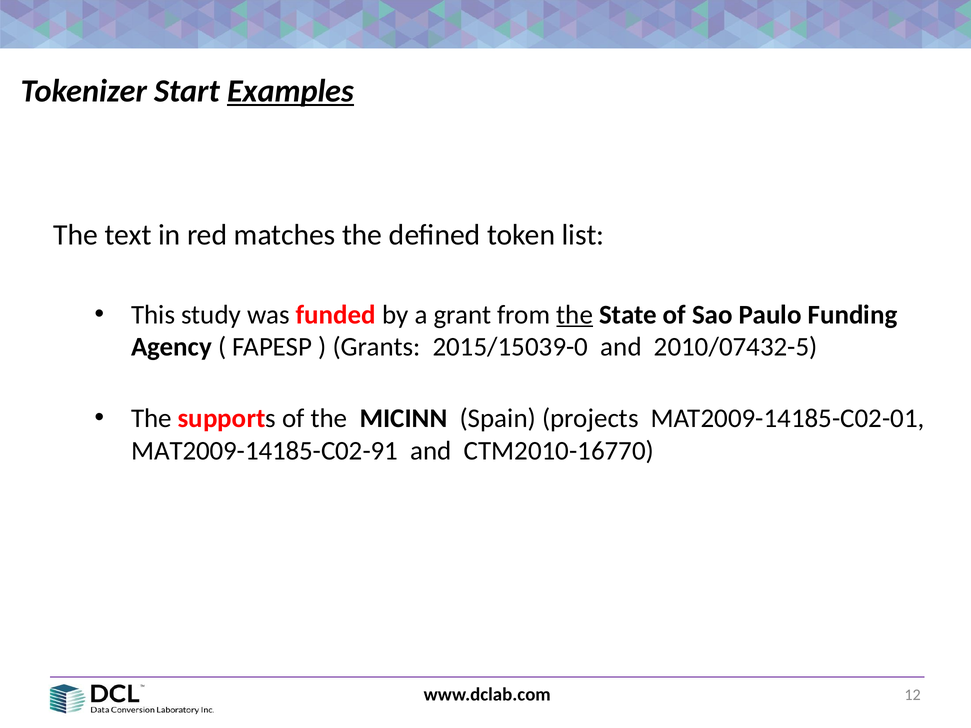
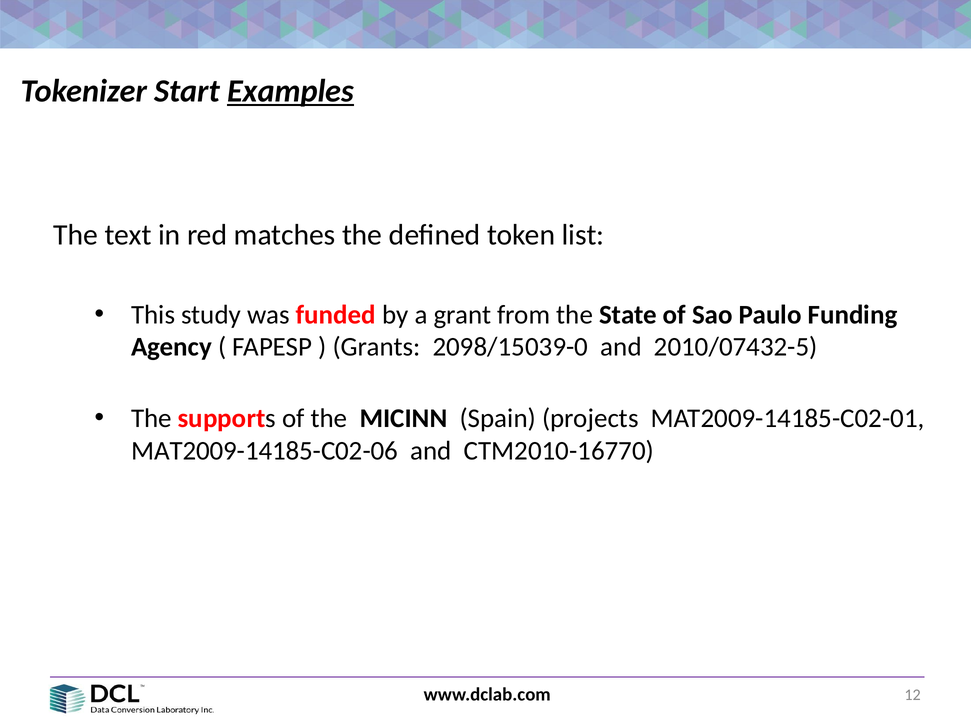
the underline: present -> none (575, 315)
2015/15039-0: 2015/15039-0 -> 2098/15039-0 (510, 347)
MAT2009-14185-C02-91: MAT2009-14185-C02-91 -> MAT2009-14185-C02-06 (264, 451)
